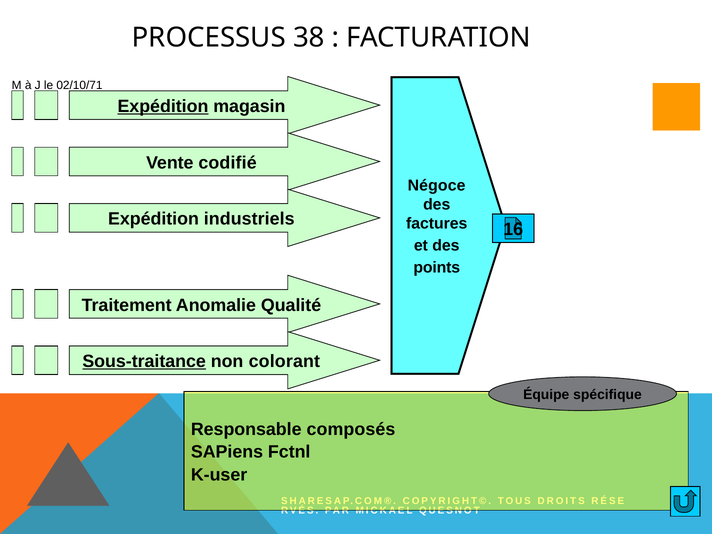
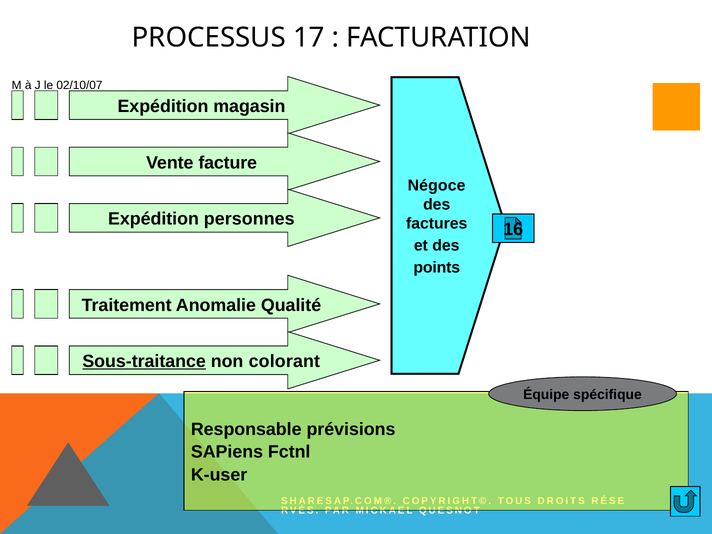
38: 38 -> 17 (309, 38)
02/10/71: 02/10/71 -> 02/10/07 (79, 85)
Expédition underline: present -> none (163, 106)
codifié: codifié -> facture (228, 163)
industriels: industriels -> personnes (249, 219)
composés: composés -> prévisions (351, 429)
